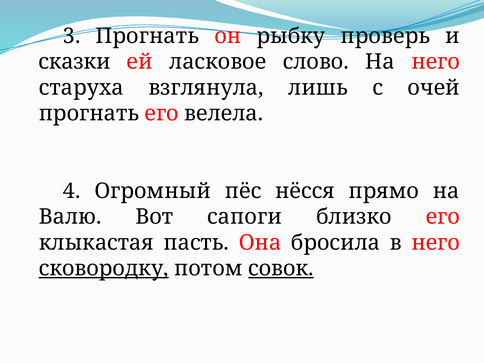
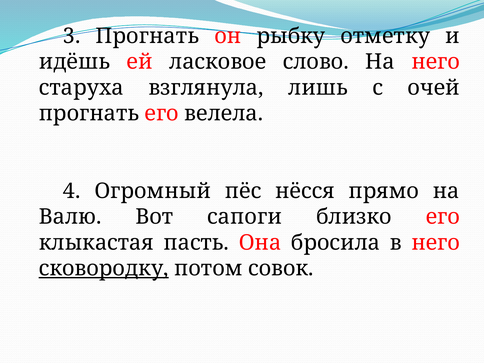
проверь: проверь -> отметку (385, 36)
сказки: сказки -> идёшь (74, 62)
совок underline: present -> none (281, 268)
